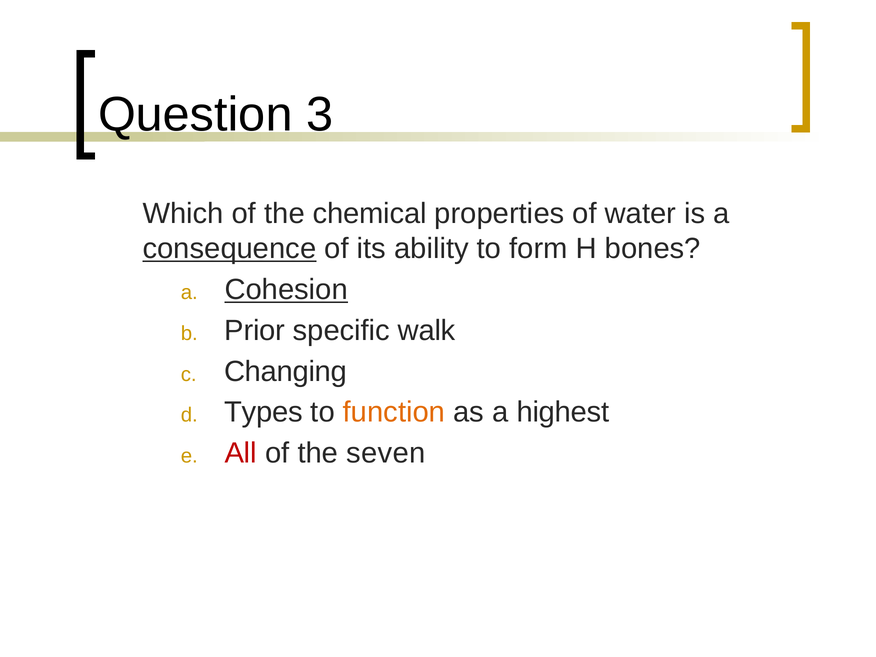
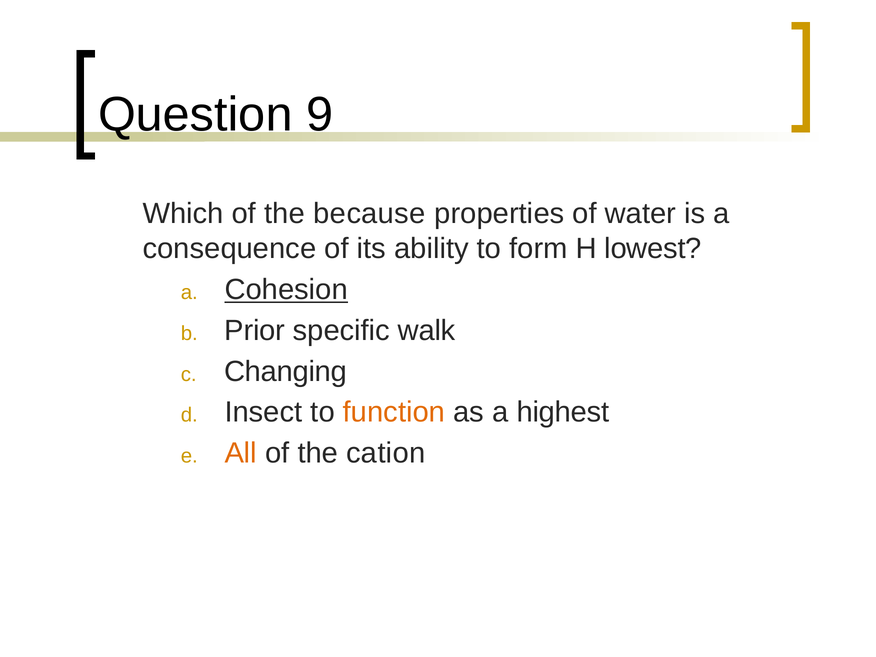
3: 3 -> 9 (320, 114)
chemical: chemical -> because (370, 214)
consequence underline: present -> none (229, 249)
bones: bones -> lowest (653, 249)
Types: Types -> Insect (263, 412)
All colour: red -> orange (241, 453)
seven: seven -> cation (386, 453)
